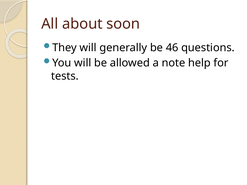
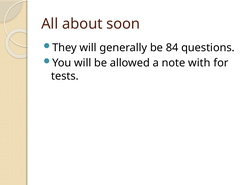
46: 46 -> 84 (172, 48)
help: help -> with (199, 63)
